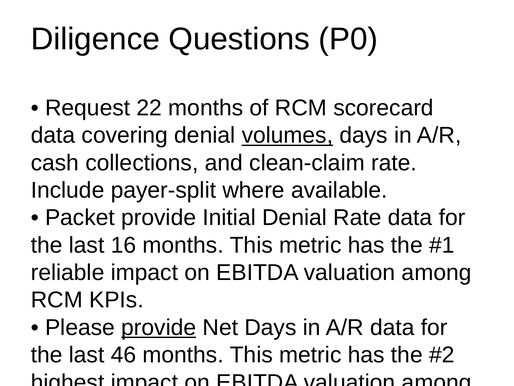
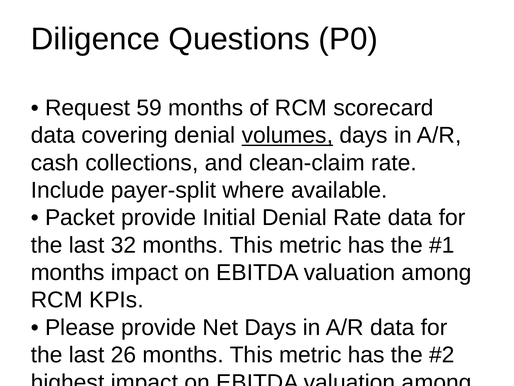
22: 22 -> 59 (149, 108)
16: 16 -> 32 (123, 245)
reliable: reliable -> months (68, 272)
provide underline: present -> none (159, 327)
46: 46 -> 26 (123, 355)
